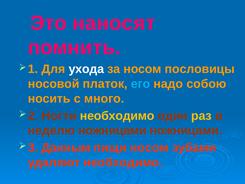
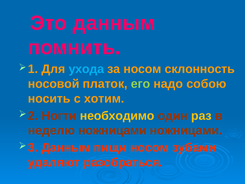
Это наносят: наносят -> данным (114, 23)
ухода colour: white -> light blue (86, 69)
пословицы: пословицы -> склонность (200, 69)
его colour: light blue -> light green (141, 84)
много: много -> хотим (104, 98)
удаляют необходимо: необходимо -> разобраться (121, 162)
